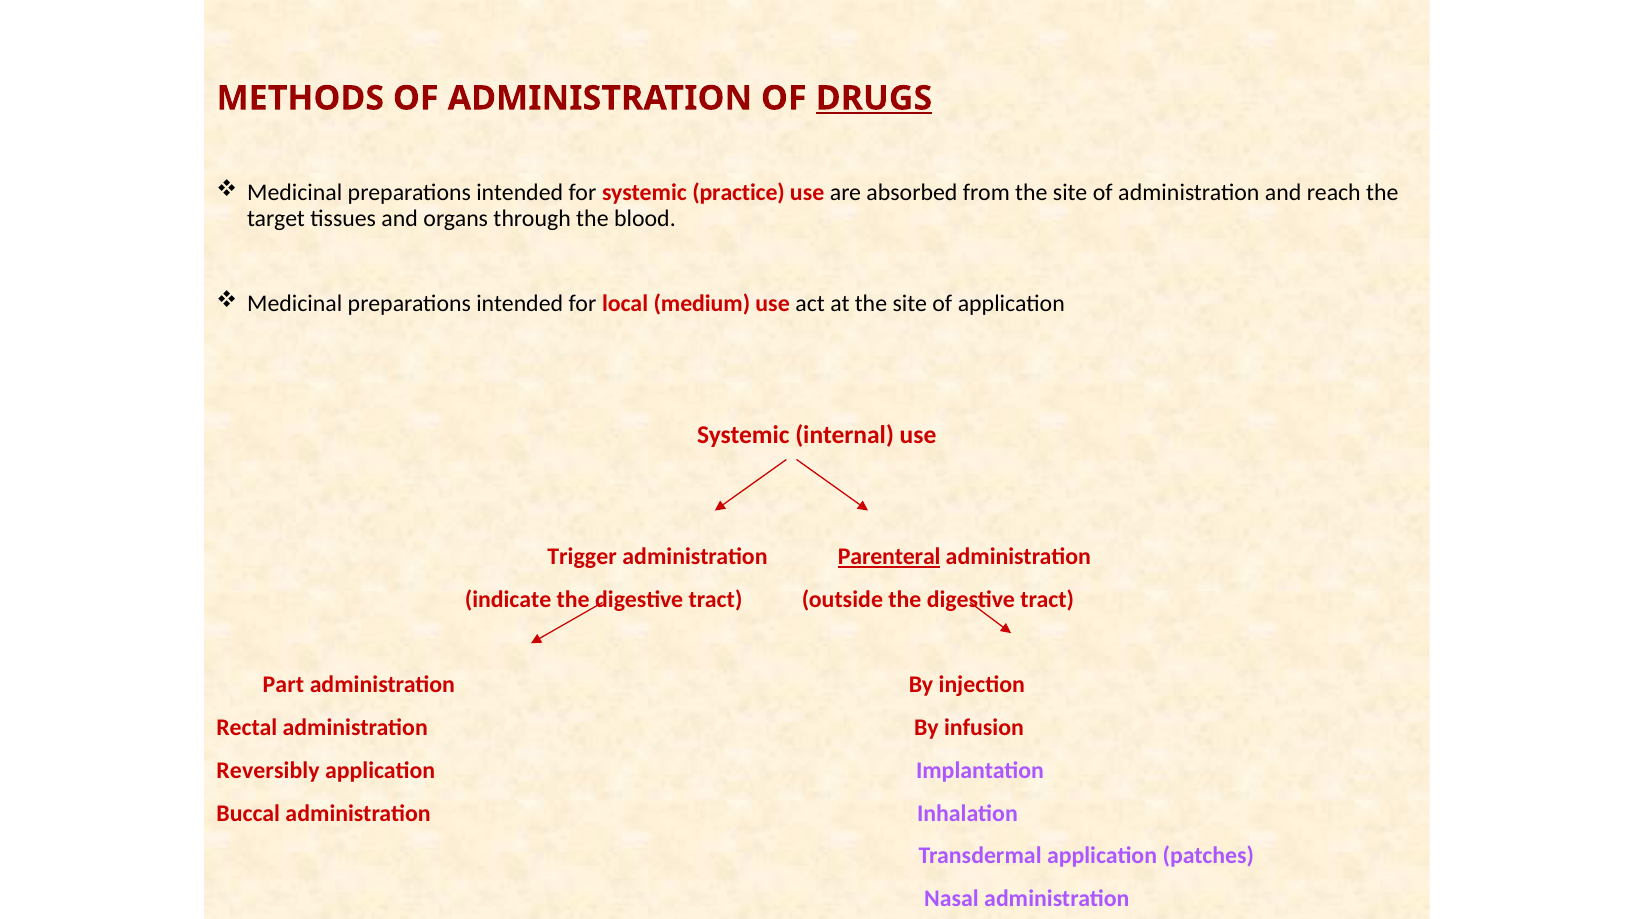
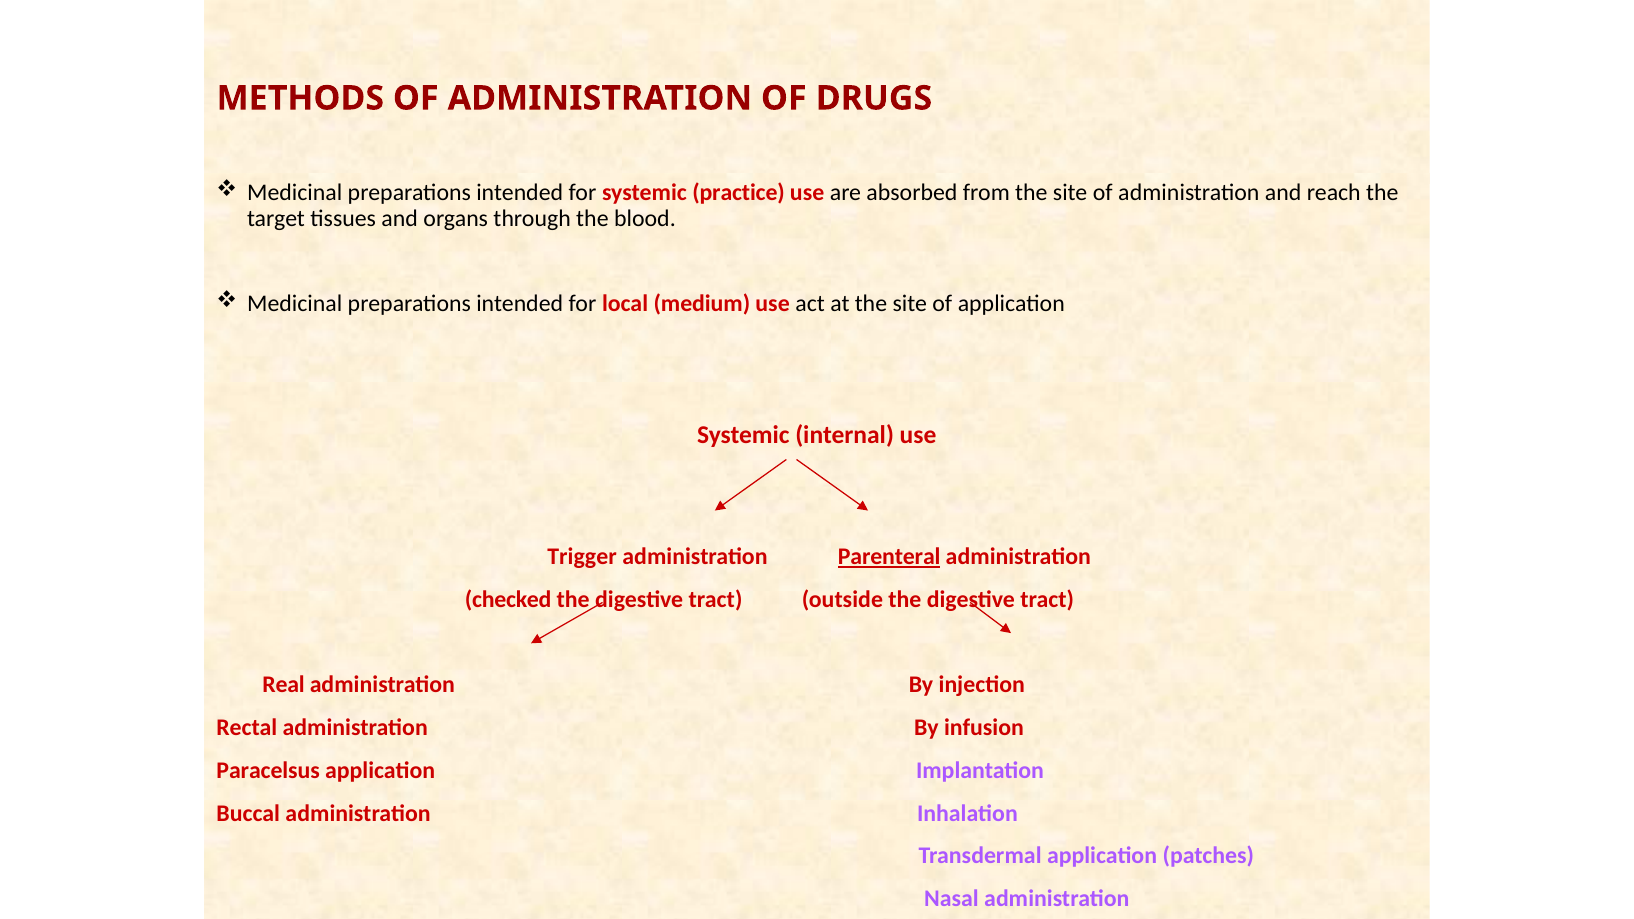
DRUGS underline: present -> none (874, 98)
indicate: indicate -> checked (508, 599)
Part: Part -> Real (284, 685)
Reversibly: Reversibly -> Paracelsus (268, 771)
